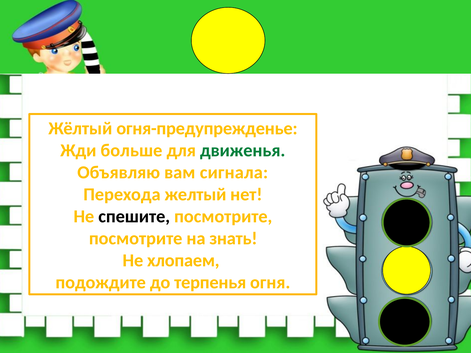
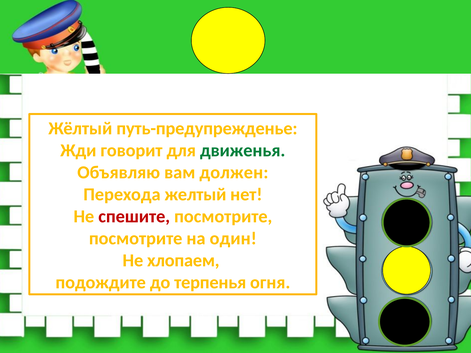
огня-предупрежденье: огня-предупрежденье -> путь-предупрежденье (207, 129)
больше: больше -> говорит (131, 151)
сигнала: сигнала -> должен (234, 173)
спешите colour: black -> red (134, 217)
знать: знать -> один (233, 239)
